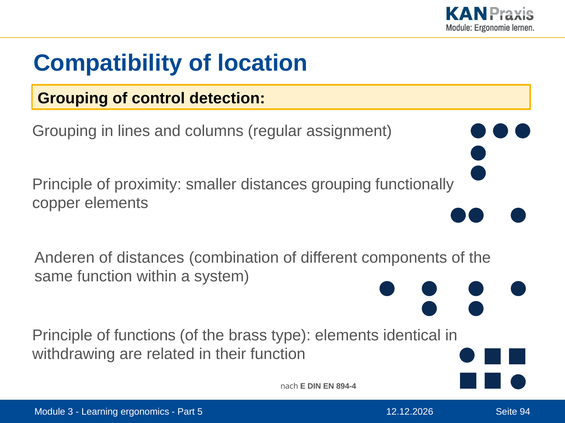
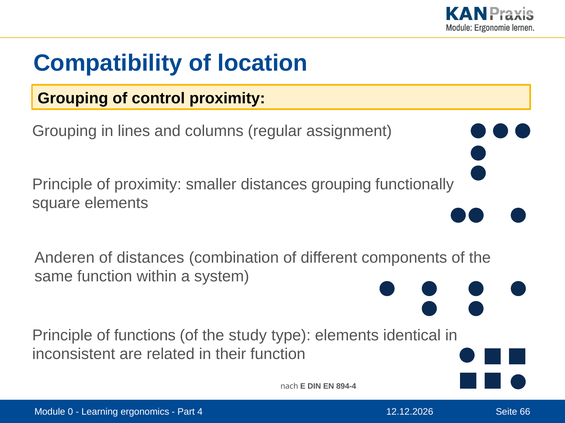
control detection: detection -> proximity (227, 98)
copper: copper -> square (56, 203)
brass: brass -> study (248, 336)
withdrawing: withdrawing -> inconsistent (74, 355)
3: 3 -> 0 (70, 412)
5: 5 -> 4 (200, 412)
94: 94 -> 66 (525, 412)
